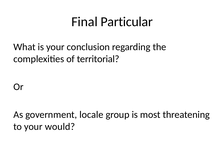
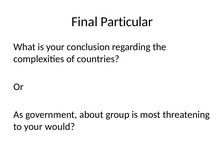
territorial: territorial -> countries (98, 59)
locale: locale -> about (91, 115)
